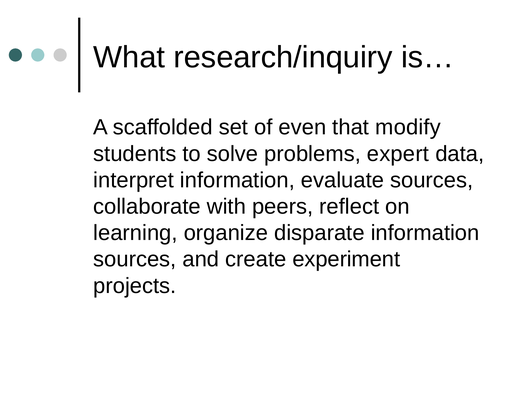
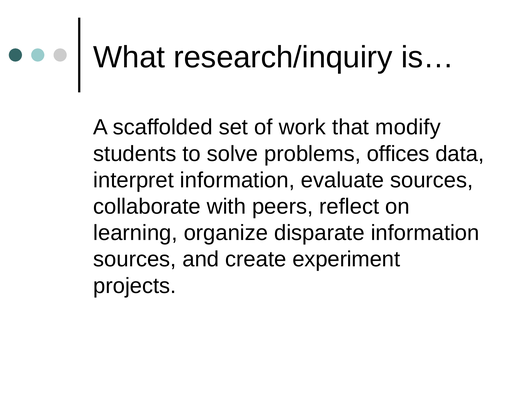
even: even -> work (302, 127)
expert: expert -> offices (398, 154)
